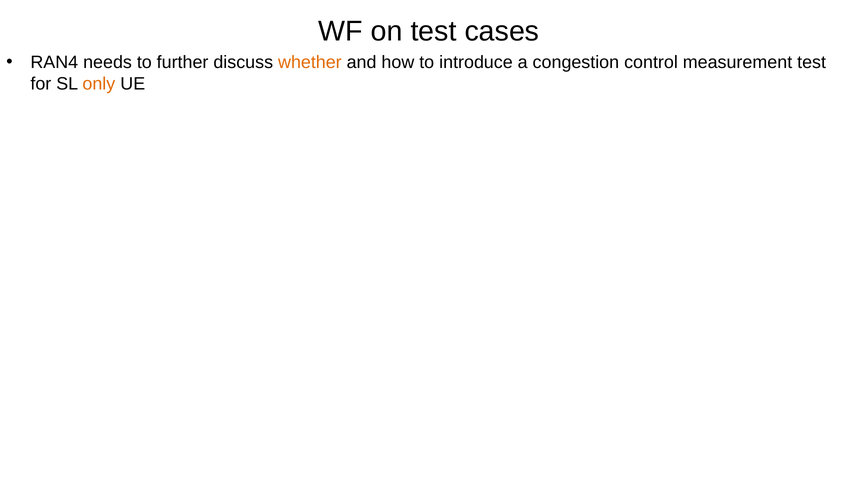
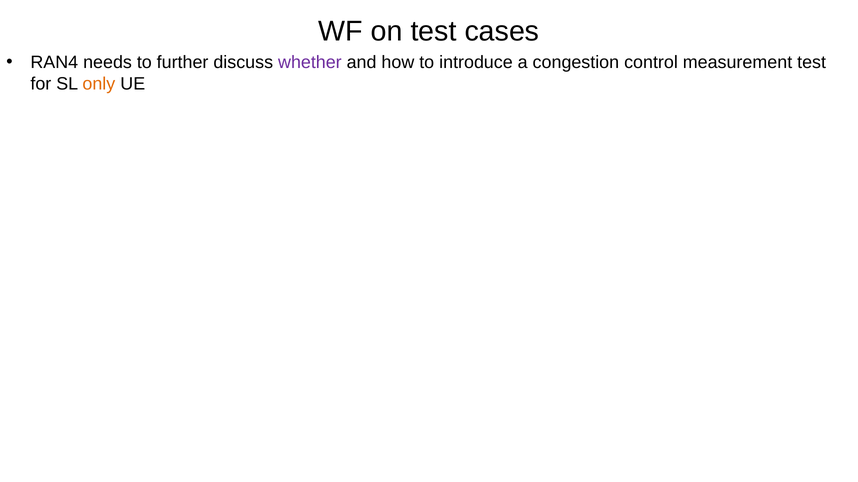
whether colour: orange -> purple (310, 62)
